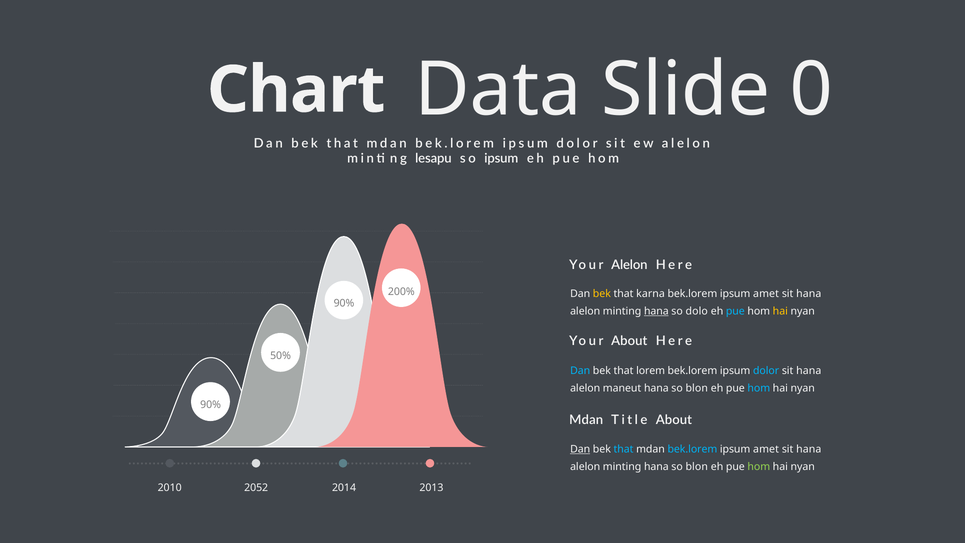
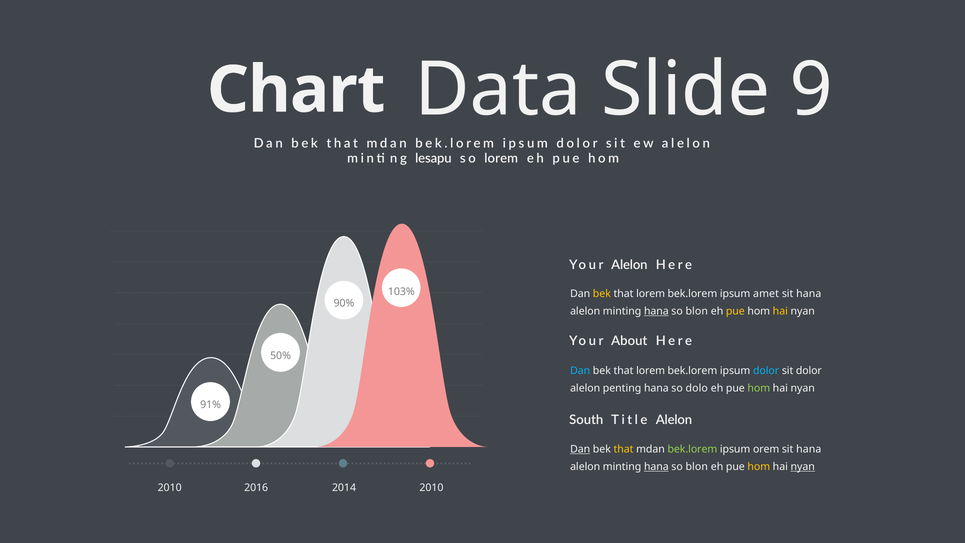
0: 0 -> 9 (811, 90)
so ipsum: ipsum -> lorem (501, 158)
200%: 200% -> 103% (401, 292)
karna: karna -> lorem (651, 294)
dolo: dolo -> blon (697, 311)
pue colour: light blue -> yellow (735, 311)
hana: hana -> dolor (809, 370)
maneut: maneut -> penting (622, 388)
blon: blon -> dolo (697, 388)
hom colour: light blue -> light green (759, 388)
90%: 90% -> 91% (211, 405)
Mdan: Mdan -> South (586, 420)
Title About: About -> Alelon (674, 420)
that colour: light blue -> yellow (624, 449)
bek.lorem colour: light blue -> light green (692, 449)
amet: amet -> orem (766, 449)
hana underline: none -> present (656, 467)
hom colour: light green -> yellow (759, 467)
nyan underline: none -> present (803, 467)
2052: 2052 -> 2016 (256, 488)
2014 2013: 2013 -> 2010 (431, 488)
